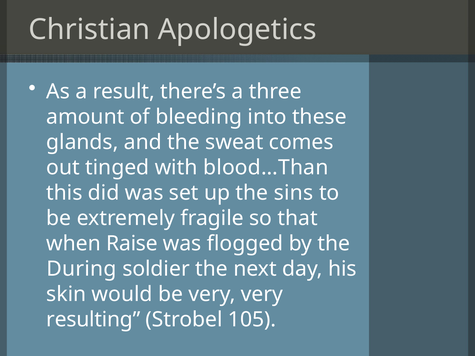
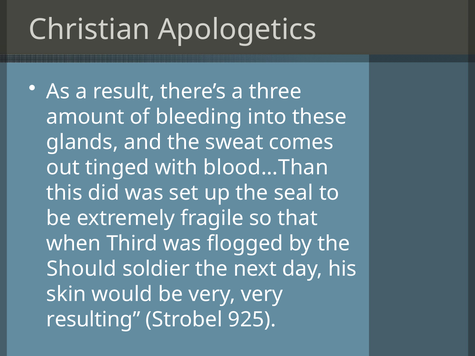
sins: sins -> seal (294, 193)
Raise: Raise -> Third (132, 244)
During: During -> Should (81, 269)
105: 105 -> 925 (252, 320)
